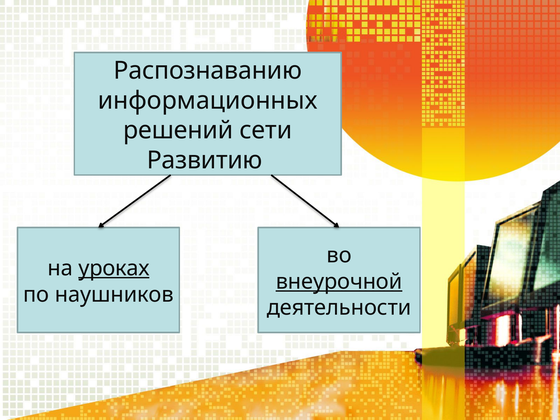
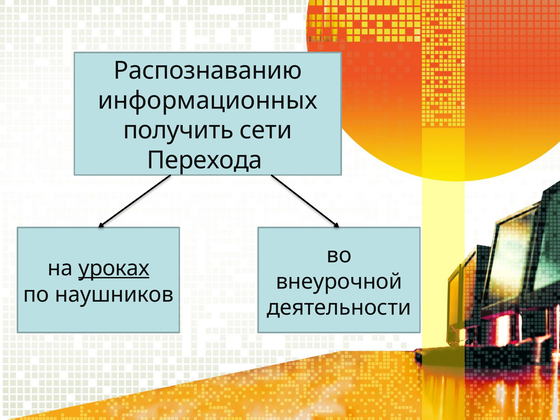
решений: решений -> получить (178, 130)
Развитию: Развитию -> Перехода (205, 160)
внеурочной underline: present -> none (339, 282)
